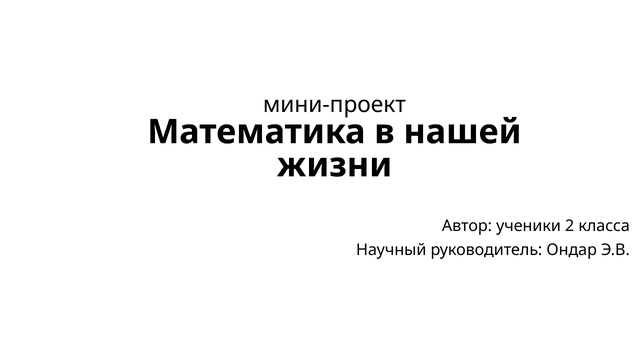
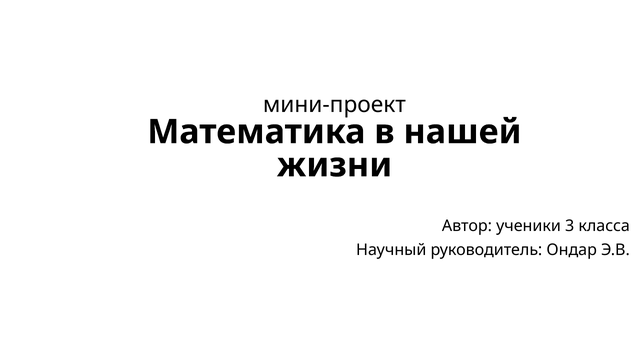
2: 2 -> 3 (570, 226)
